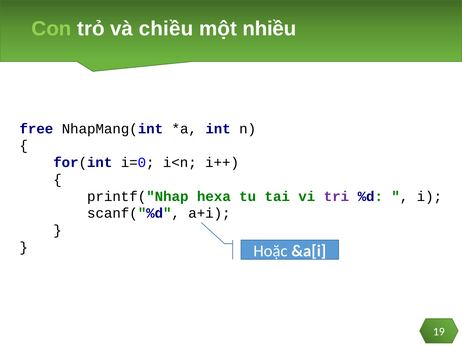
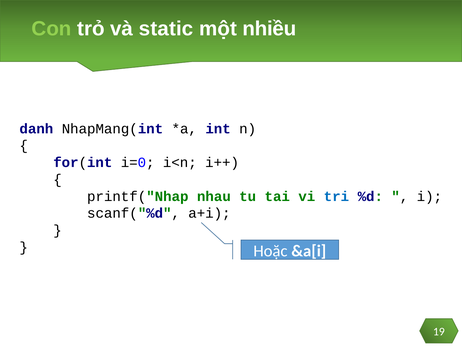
chiều: chiều -> static (166, 29)
free: free -> danh (36, 129)
hexa: hexa -> nhau (214, 197)
tri colour: purple -> blue (336, 197)
